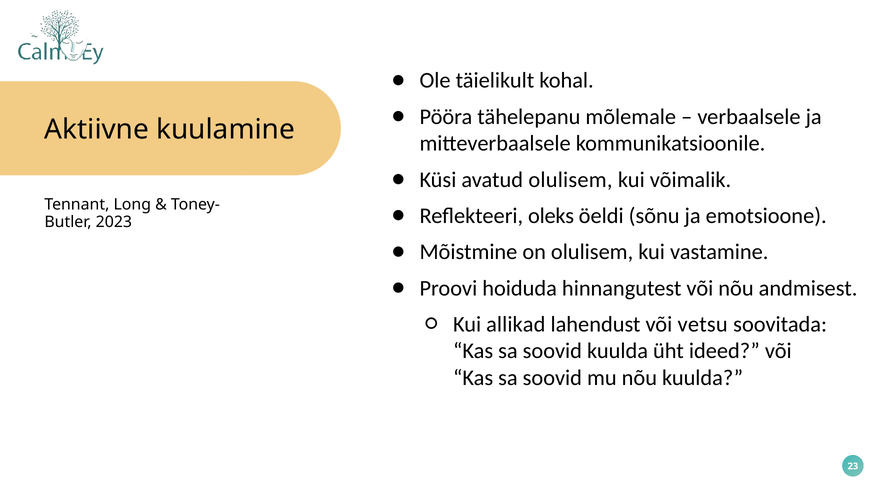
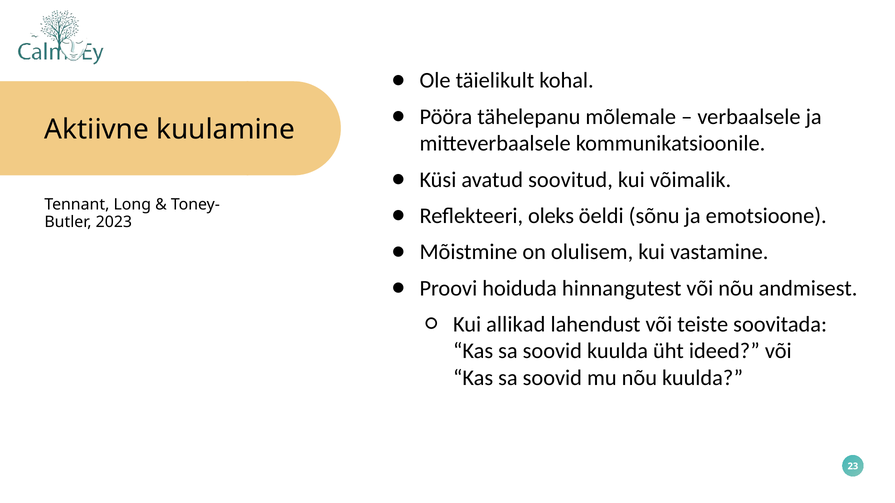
avatud olulisem: olulisem -> soovitud (571, 180)
vetsu: vetsu -> teiste (703, 325)
